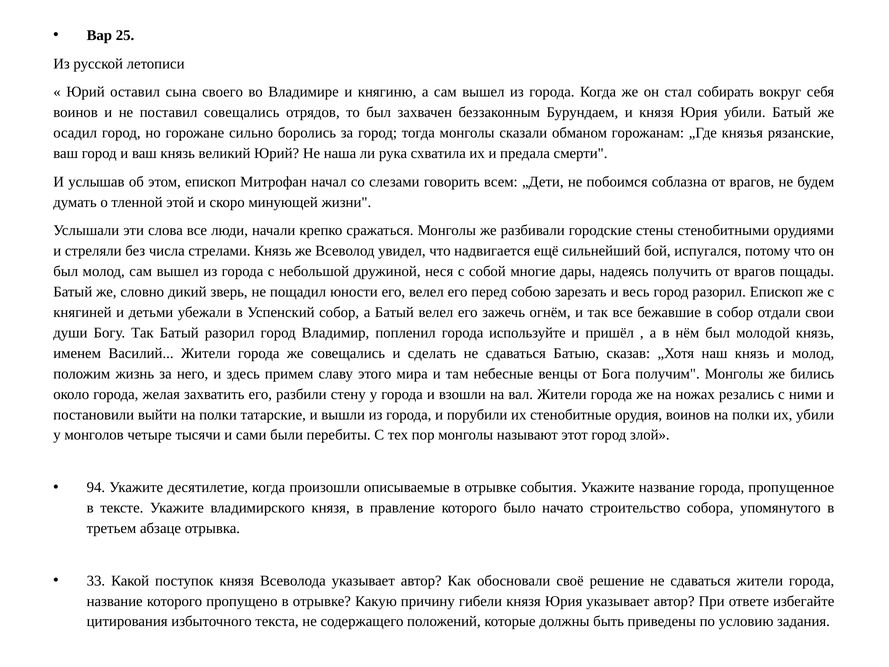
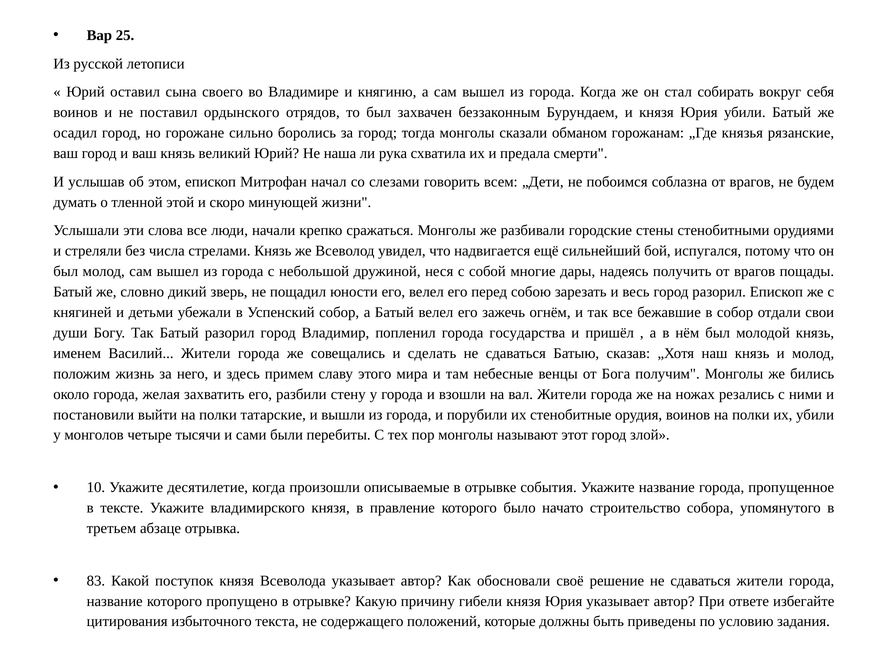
поставил совещались: совещались -> ордынского (242, 113)
используйте: используйте -> государства (527, 333)
94: 94 -> 10 (96, 487)
33: 33 -> 83 (96, 580)
